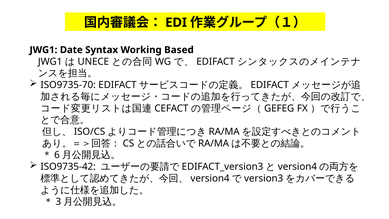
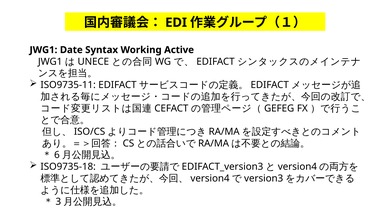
Based: Based -> Active (179, 50)
ISO9735-70: ISO9735-70 -> ISO9735-11 (68, 85)
ISO9735-42: ISO9735-42 -> ISO9735-18 (68, 167)
